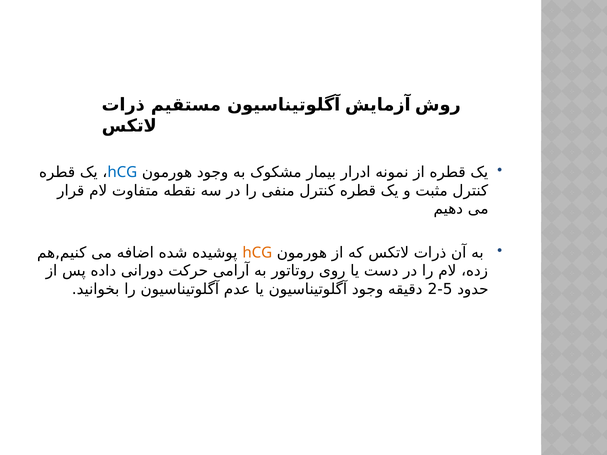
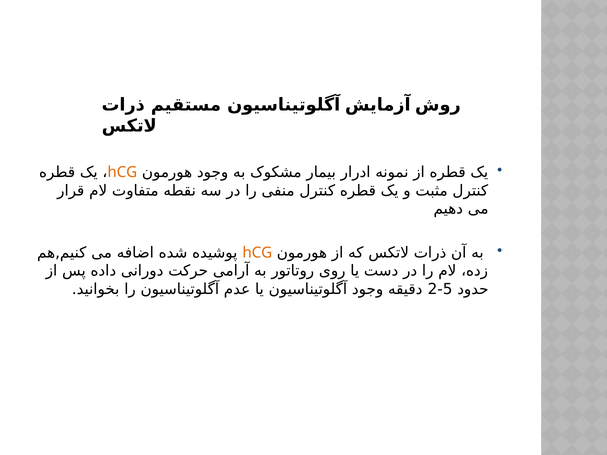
hCG colour: blue -> orange (122, 172)
